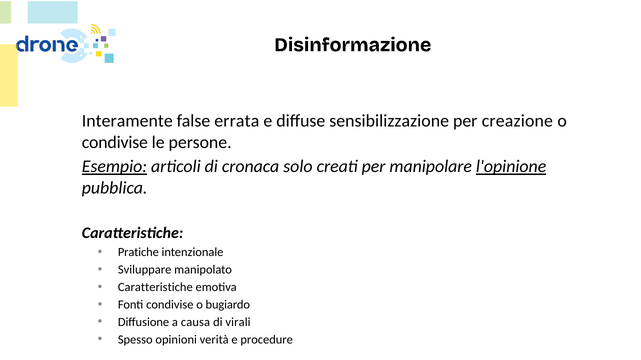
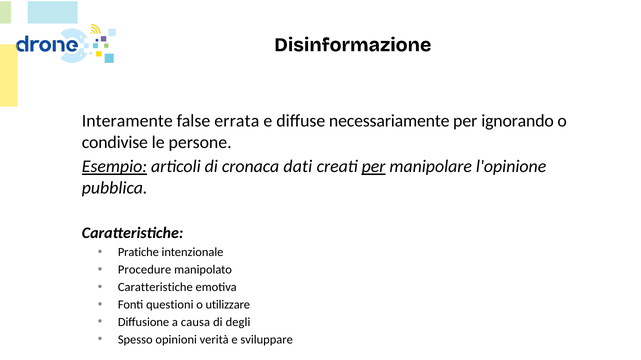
sensibilizzazione: sensibilizzazione -> necessariamente (389, 121)
creazione: creazione -> ignorando (518, 121)
solo: solo -> dati (298, 167)
per underline: none -> present (374, 167)
l'opinione underline: present -> none (511, 167)
Sviluppare: Sviluppare -> Procedure (145, 270)
Fonti condivise: condivise -> questioni (170, 305)
bugiardo: bugiardo -> utilizzare (228, 305)
virali: virali -> degli (238, 323)
procedure: procedure -> sviluppare (267, 340)
